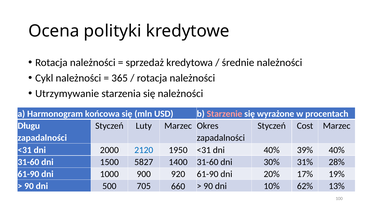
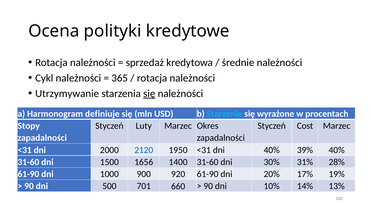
się underline: none -> present (149, 94)
końcowa: końcowa -> definiuje (102, 114)
Starzenie colour: pink -> light blue (224, 114)
Długu: Długu -> Stopy (29, 126)
5827: 5827 -> 1656 (144, 163)
705: 705 -> 701 (144, 187)
62%: 62% -> 14% (305, 187)
